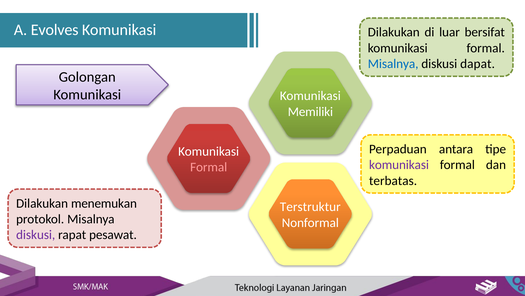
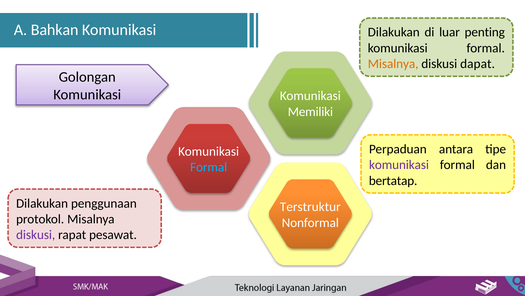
Evolves: Evolves -> Bahkan (55, 30)
bersifat: bersifat -> penting (485, 32)
Misalnya colour: blue -> orange (393, 64)
Formal colour: pink -> light blue (209, 167)
terbatas: terbatas -> bertatap (393, 180)
menemukan: menemukan -> penggunaan (104, 203)
